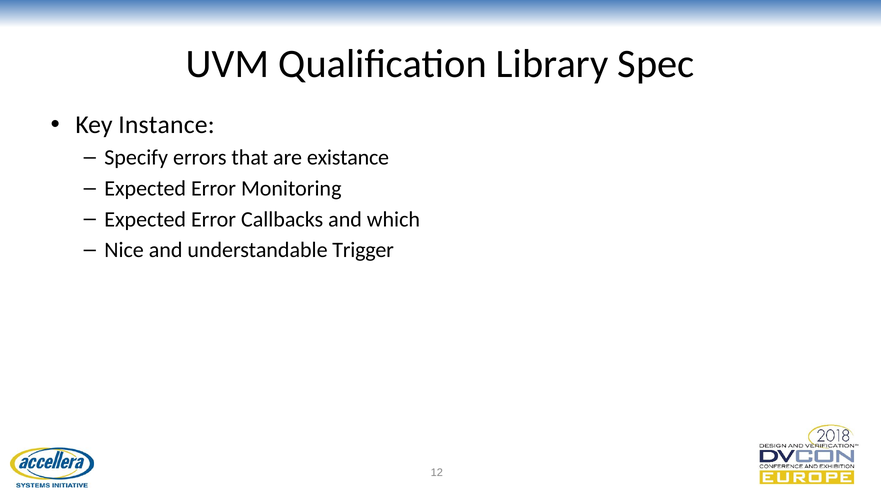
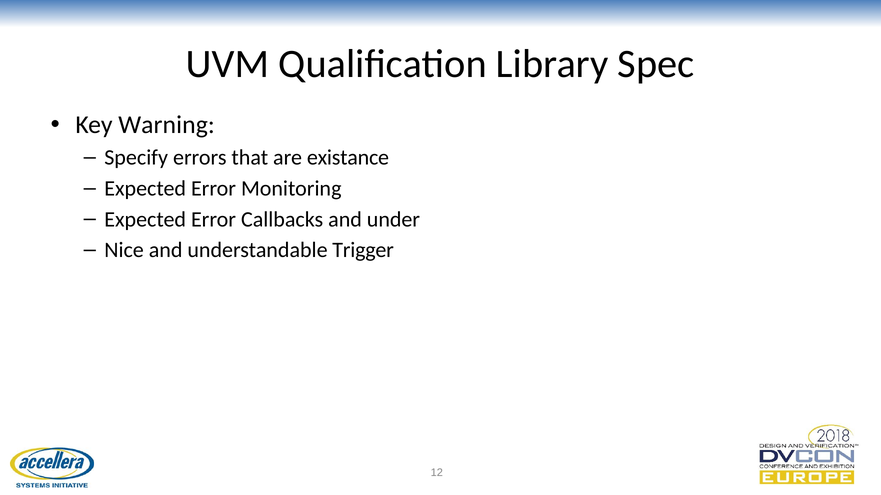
Instance: Instance -> Warning (167, 125)
which: which -> under (393, 220)
